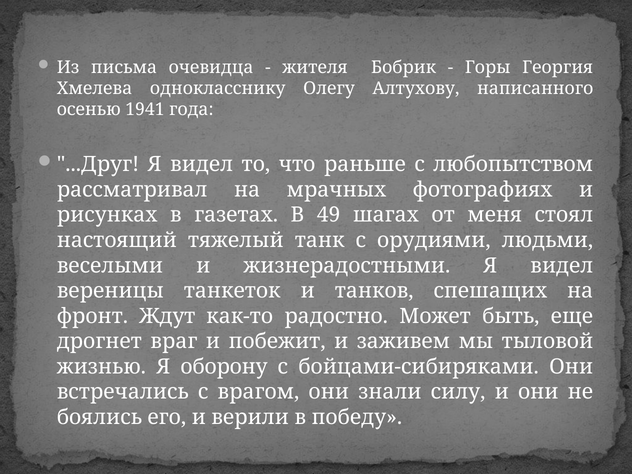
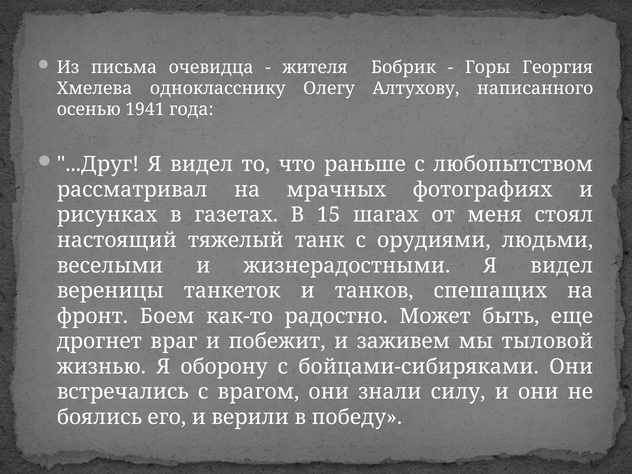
49: 49 -> 15 (329, 215)
Ждут: Ждут -> Боем (167, 316)
